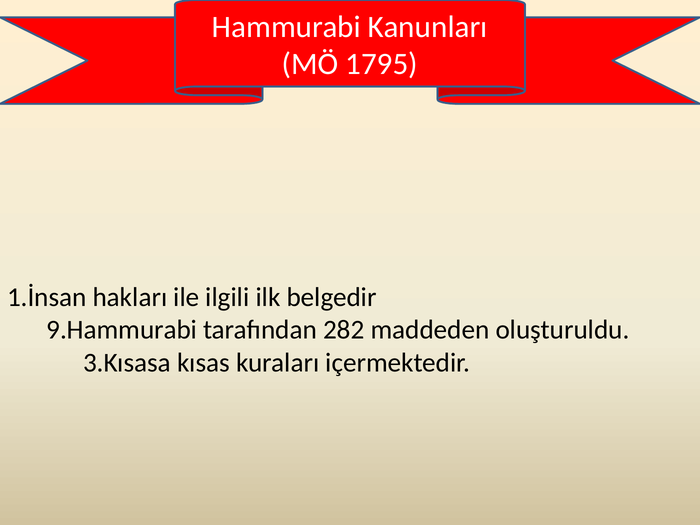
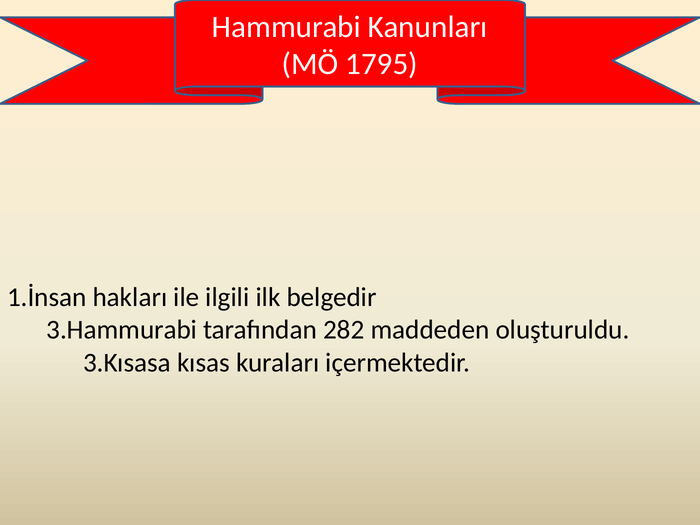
9.Hammurabi: 9.Hammurabi -> 3.Hammurabi (122, 330)
